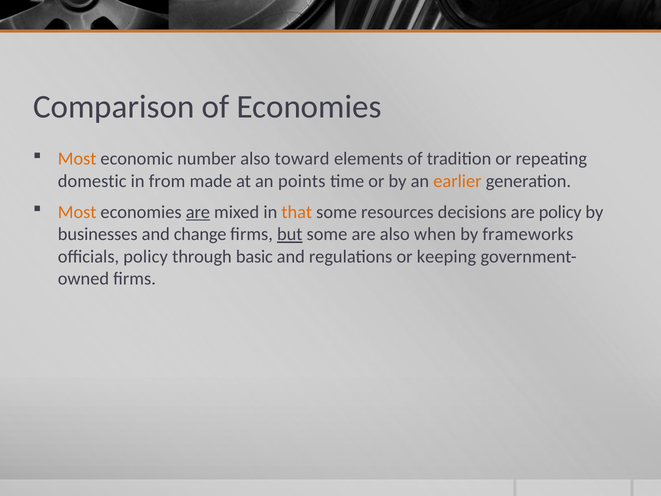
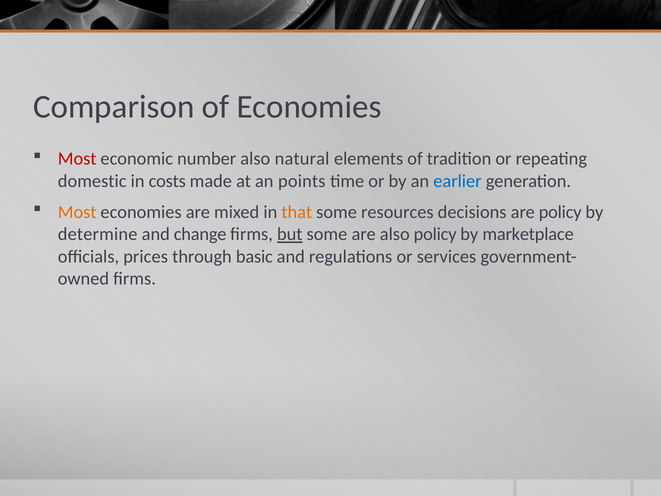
Most colour: orange -> red (77, 159)
toward: toward -> natural (302, 159)
from: from -> costs (167, 181)
earlier colour: orange -> blue (457, 181)
are underline: present -> none (198, 212)
businesses: businesses -> determine (98, 234)
also when: when -> policy (435, 234)
frameworks: frameworks -> marketplace (528, 234)
officials policy: policy -> prices (146, 256)
keeping: keeping -> services (447, 256)
